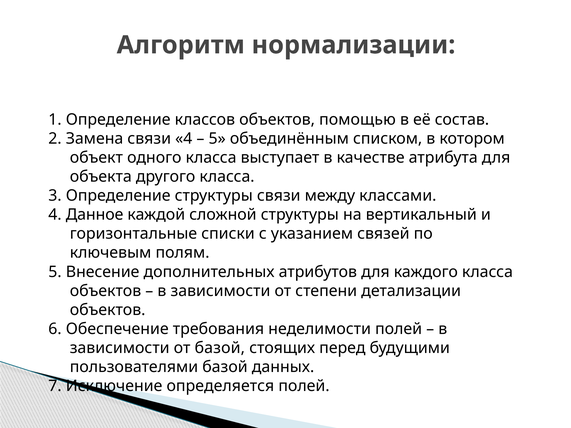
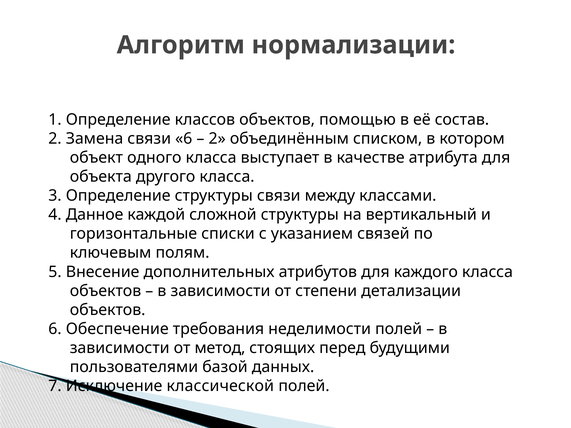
связи 4: 4 -> 6 (184, 139)
5: 5 -> 2 (217, 139)
от базой: базой -> метод (220, 348)
определяется: определяется -> классической (220, 386)
